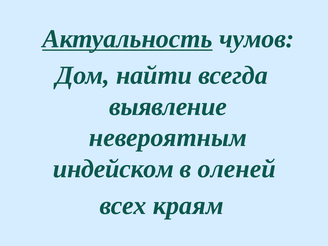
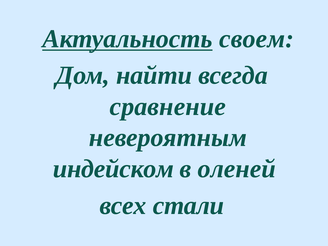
чумов: чумов -> своем (257, 39)
выявление: выявление -> сравнение (168, 107)
краям: краям -> стали (188, 205)
